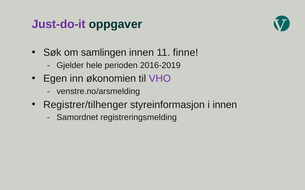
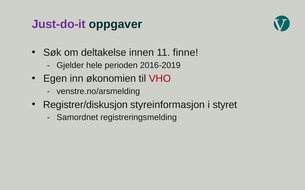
samlingen: samlingen -> deltakelse (104, 53)
VHO colour: purple -> red (160, 79)
Registrer/tilhenger: Registrer/tilhenger -> Registrer/diskusjon (85, 105)
i innen: innen -> styret (225, 105)
